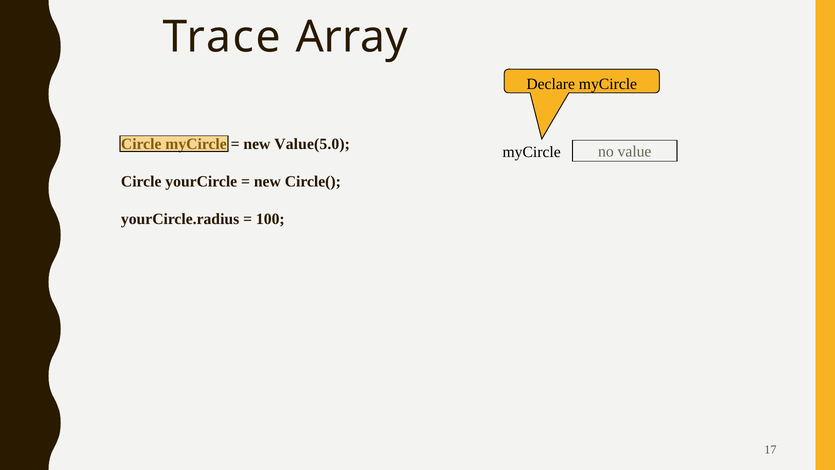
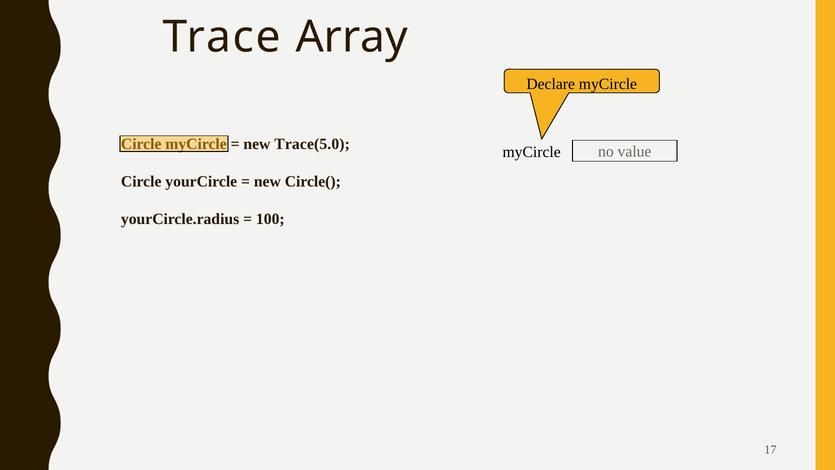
Value(5.0: Value(5.0 -> Trace(5.0 (312, 144)
